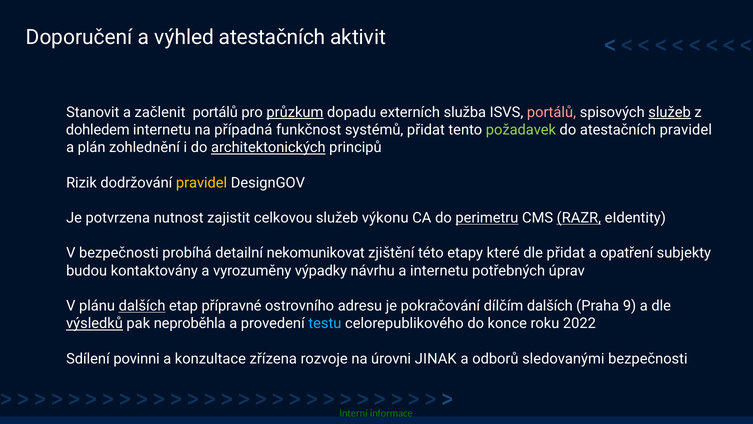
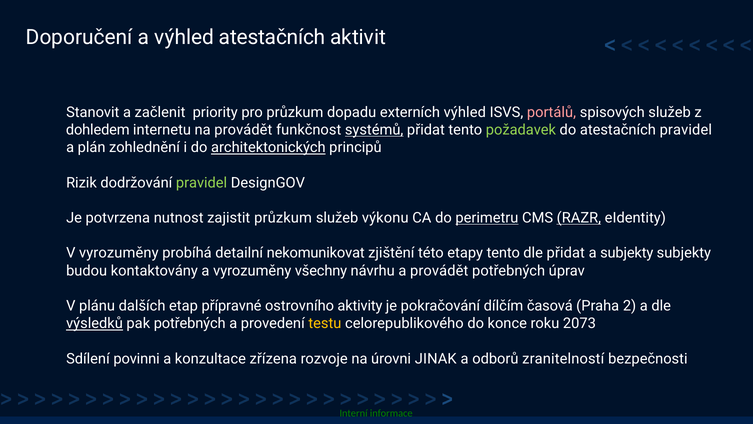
začlenit portálů: portálů -> priority (215, 112)
průzkum underline: present -> none (295, 112)
externích služba: služba -> výhled (465, 112)
služeb underline: present -> none (670, 112)
na případná: případná -> provádět (243, 130)
systémů underline: none -> present (374, 130)
pravidel colour: yellow -> light green (202, 183)
zajistit celkovou: celkovou -> průzkum (283, 218)
V bezpečnosti: bezpečnosti -> vyrozuměny (119, 253)
etapy které: které -> tento (503, 253)
a opatření: opatření -> subjekty (627, 253)
výpadky: výpadky -> všechny (321, 270)
a internetu: internetu -> provádět (439, 270)
dalších underline: present -> none (142, 306)
adresu: adresu -> aktivity (360, 306)
dílčím dalších: dalších -> časová (550, 306)
9: 9 -> 2 (630, 306)
pak neproběhla: neproběhla -> potřebných (190, 323)
testu colour: light blue -> yellow (325, 323)
2022: 2022 -> 2073 (579, 323)
sledovanými: sledovanými -> zranitelností (563, 358)
